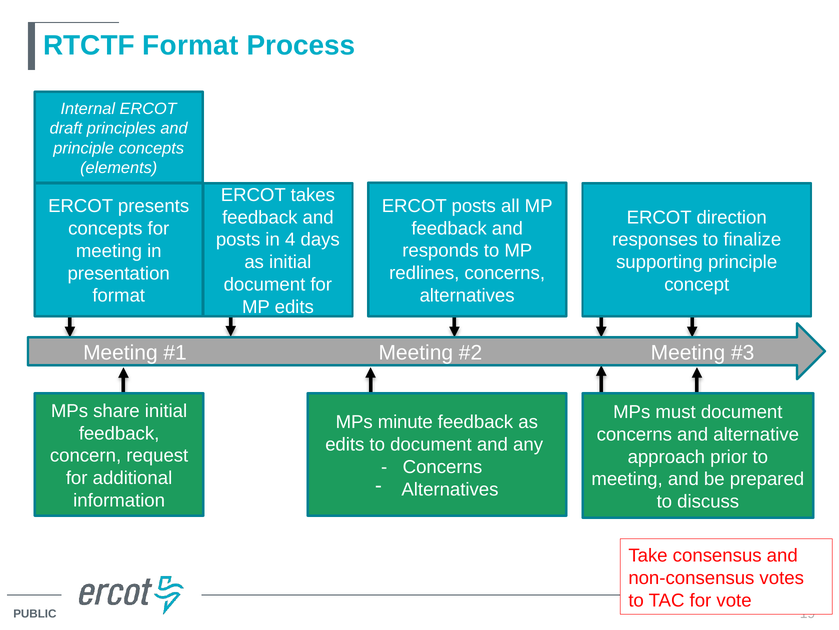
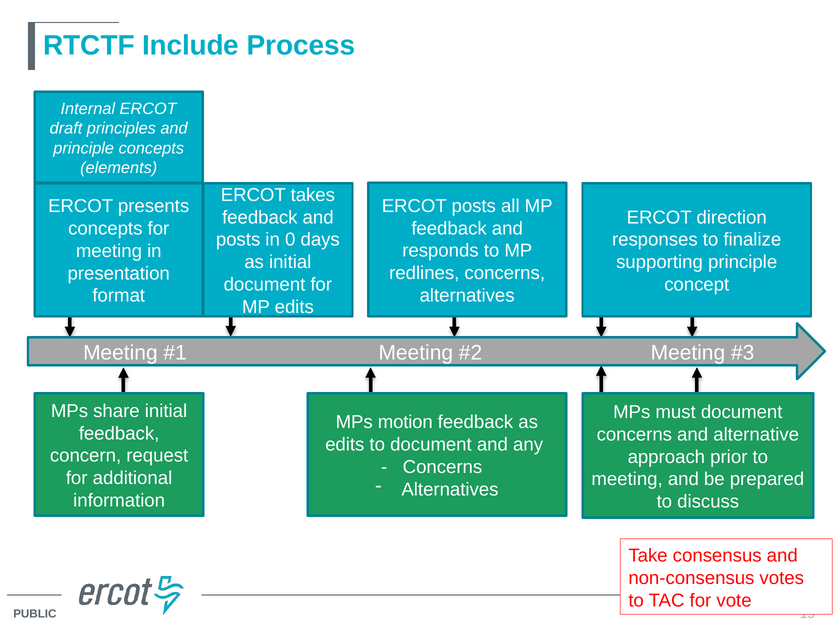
RTCTF Format: Format -> Include (191, 45)
4: 4 -> 0 (290, 240)
minute: minute -> motion (405, 422)
